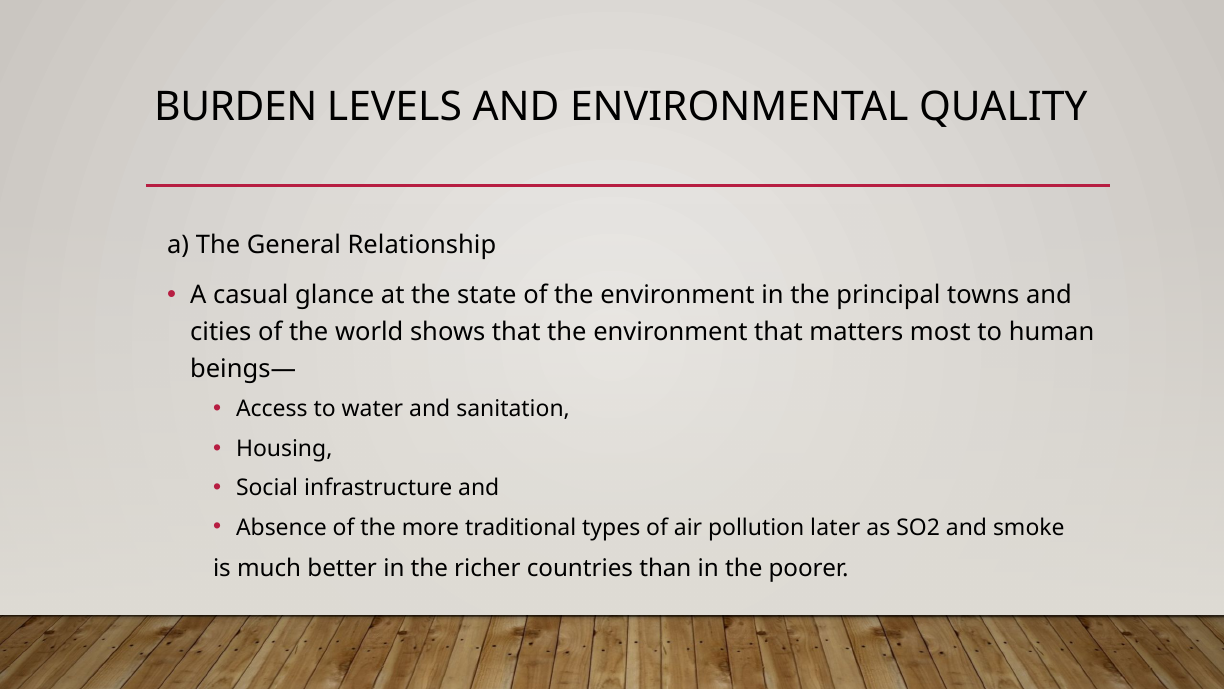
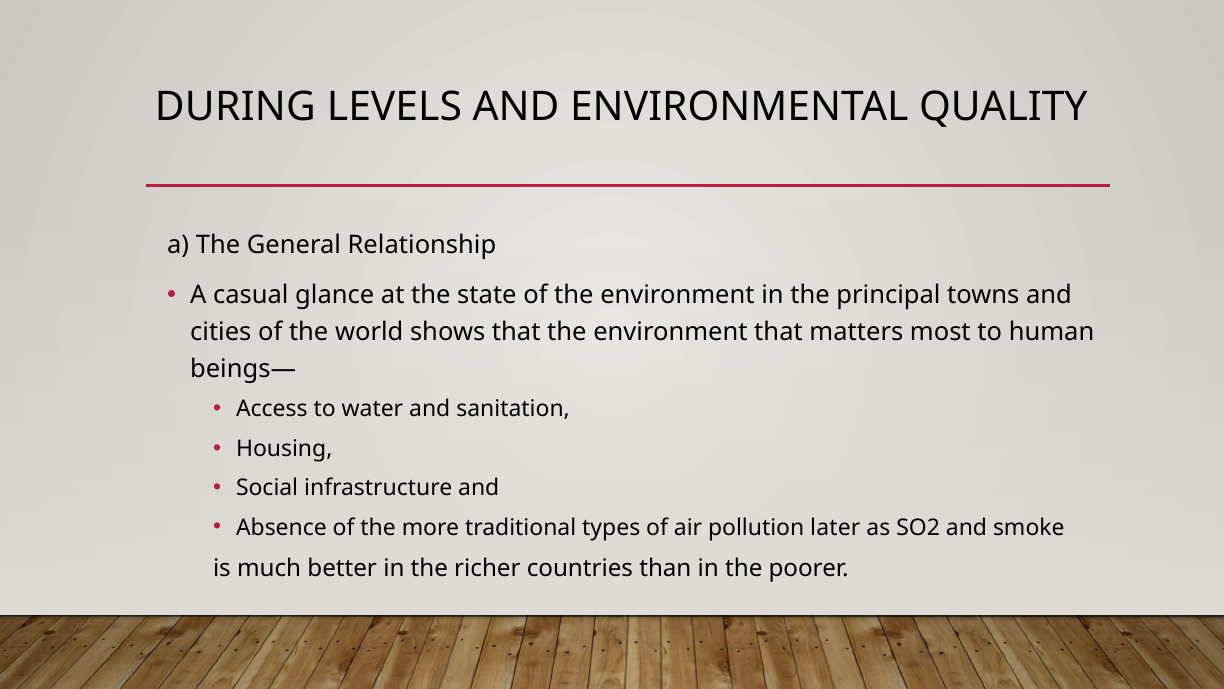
BURDEN: BURDEN -> DURING (235, 107)
